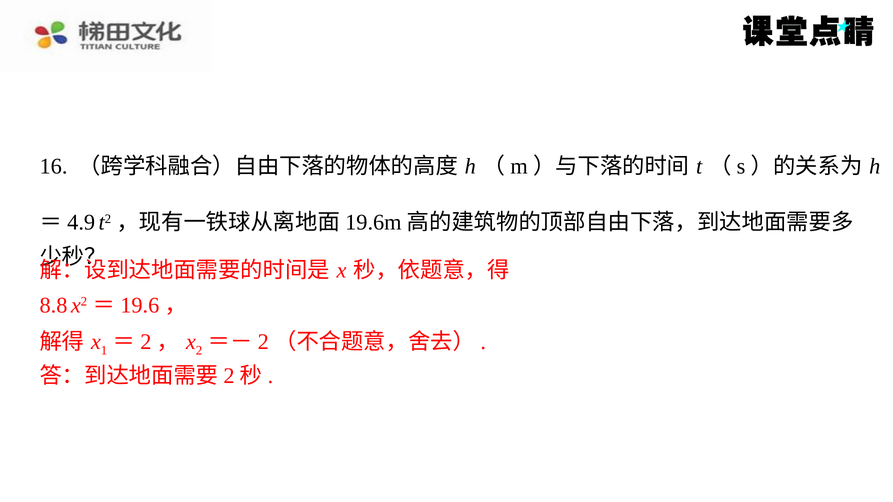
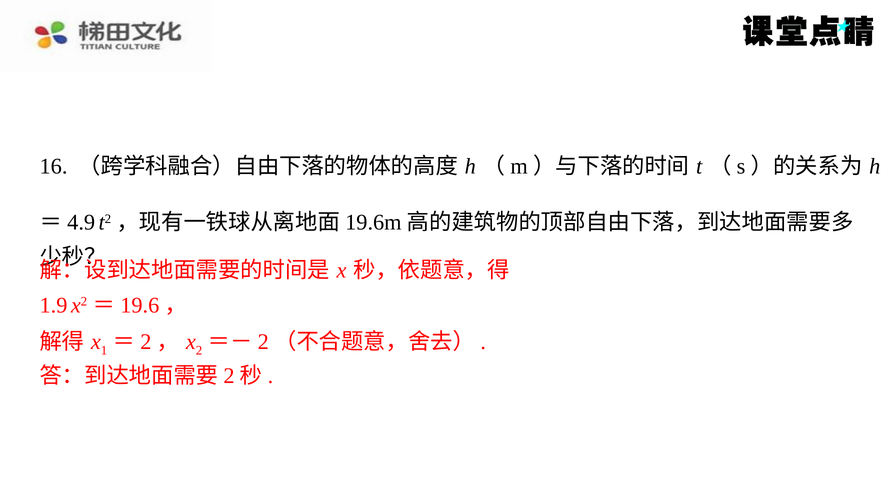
8.8: 8.8 -> 1.9 (54, 305)
